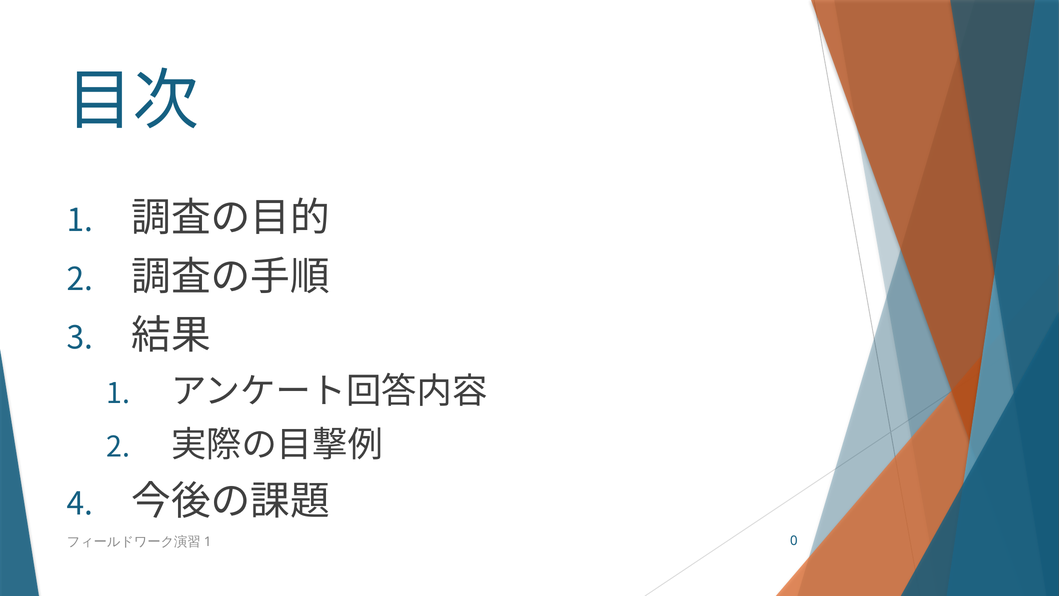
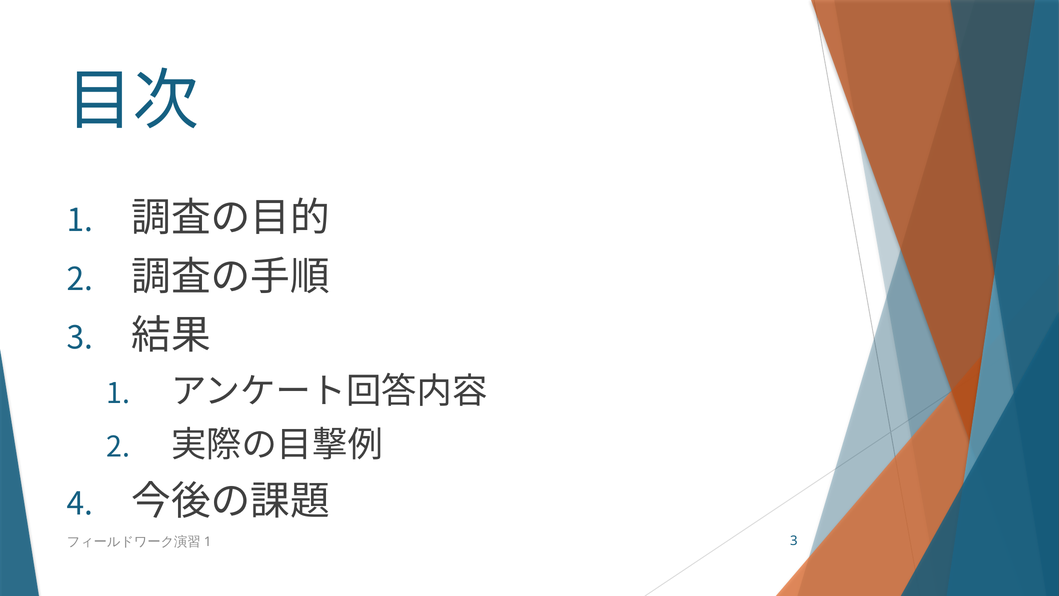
0: 0 -> 3 (794, 540)
